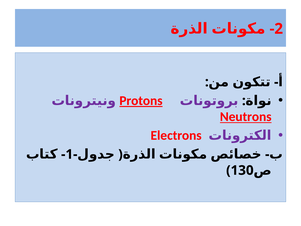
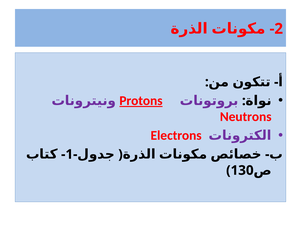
Neutrons underline: present -> none (246, 117)
